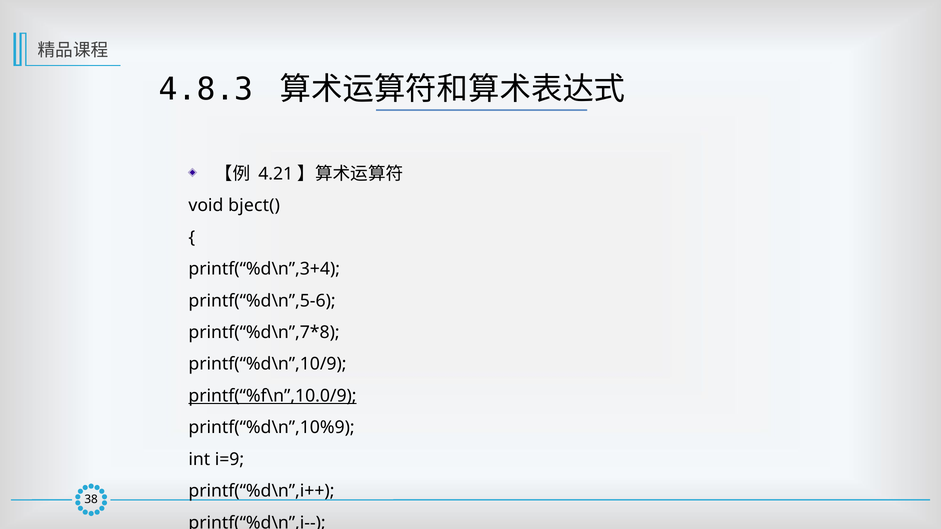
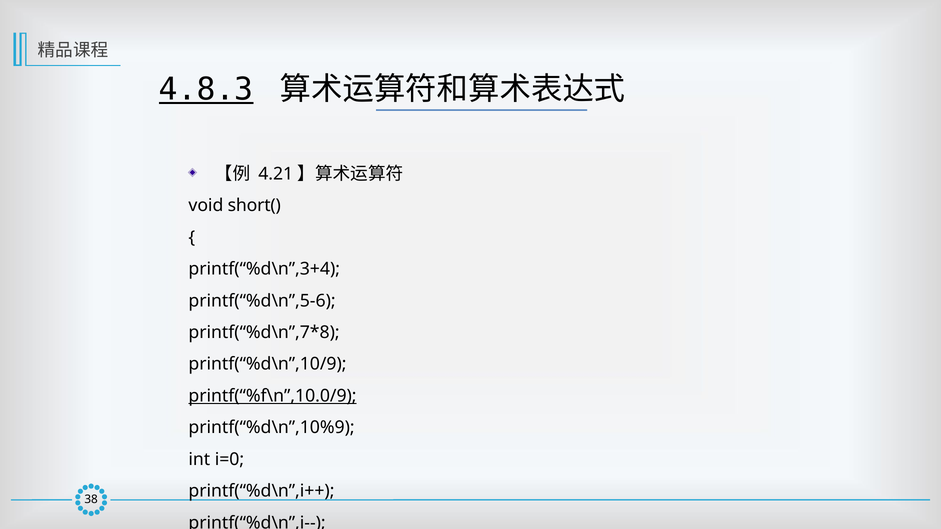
4.8.3 underline: none -> present (206, 89)
bject(: bject( -> short( (254, 206)
i=9: i=9 -> i=0 (229, 460)
